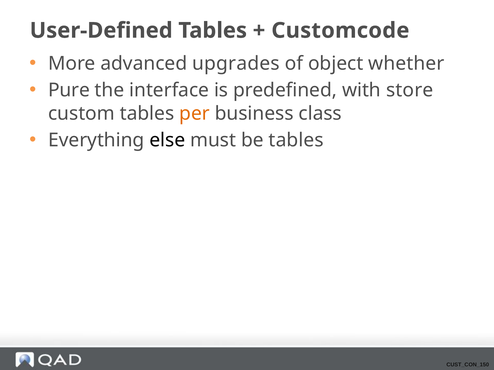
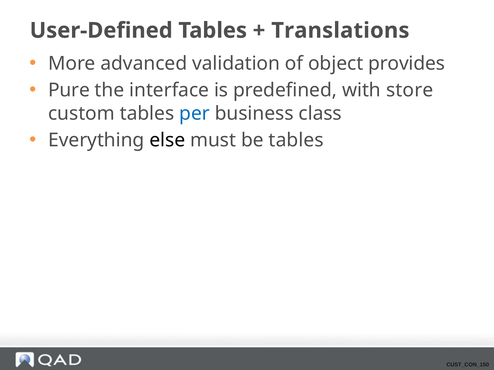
Customcode: Customcode -> Translations (340, 31)
upgrades: upgrades -> validation (236, 64)
whether: whether -> provides (407, 64)
per colour: orange -> blue (194, 114)
